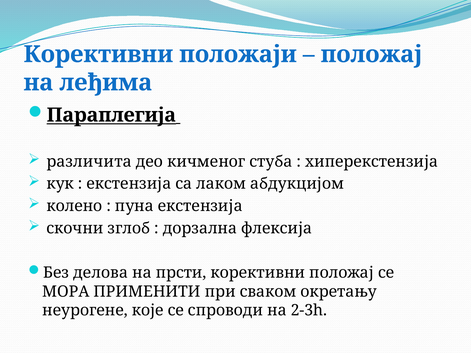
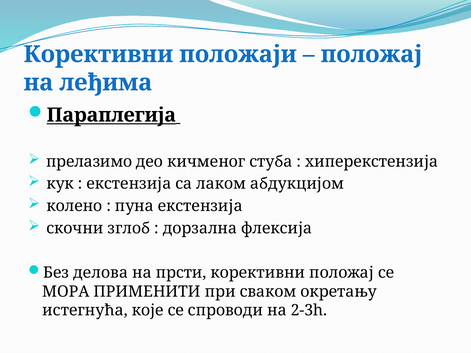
различита: различита -> прелазимо (89, 162)
неурогене: неурогене -> истегнућа (85, 311)
